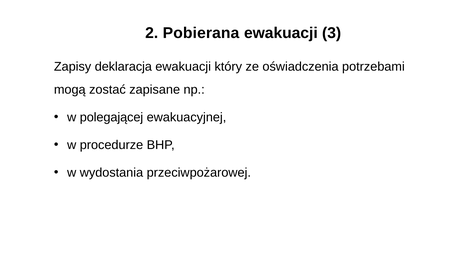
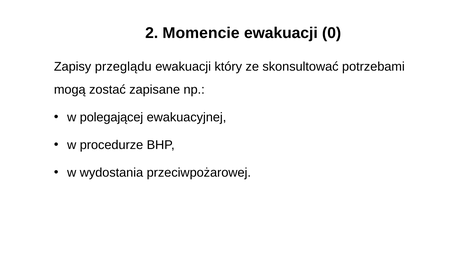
Pobierana: Pobierana -> Momencie (201, 33)
3: 3 -> 0 (332, 33)
deklaracja: deklaracja -> przeglądu (123, 67)
oświadczenia: oświadczenia -> skonsultować (301, 67)
